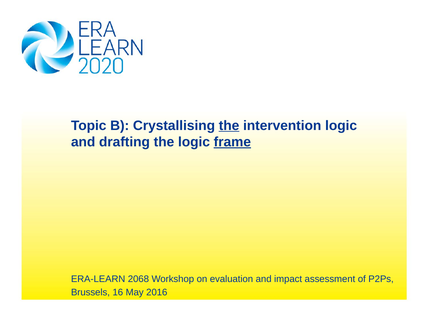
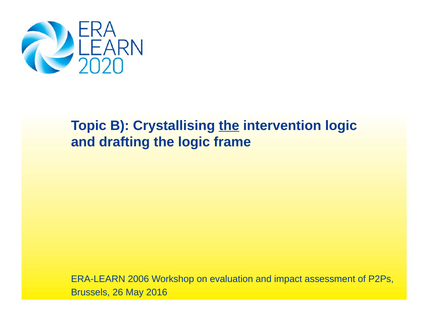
frame underline: present -> none (232, 142)
2068: 2068 -> 2006 (138, 279)
16: 16 -> 26 (118, 292)
